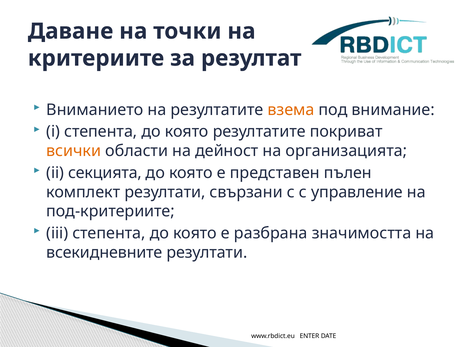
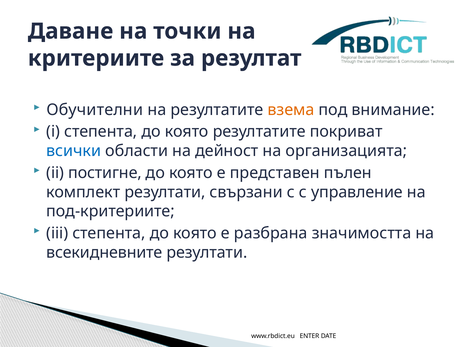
Вниманието: Вниманието -> Обучителни (95, 110)
всички colour: orange -> blue (74, 151)
секцията: секцията -> постигне (105, 173)
